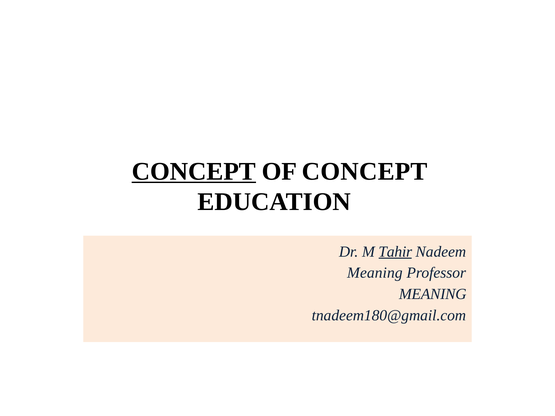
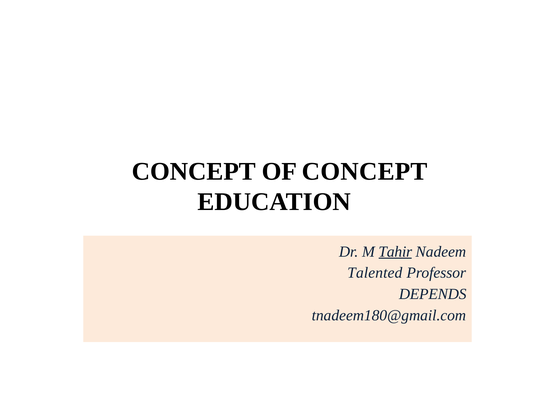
CONCEPT underline: present -> none (194, 172)
Meaning: Meaning -> Talented (375, 273)
MEANING: MEANING -> DEPENDS (433, 294)
